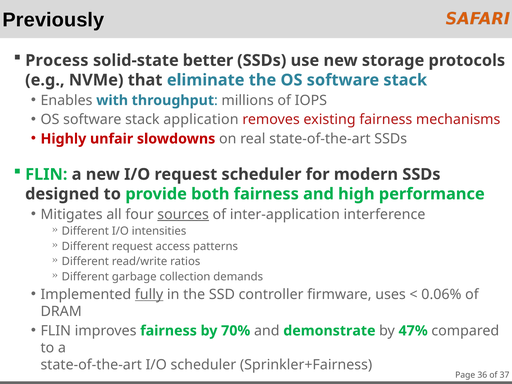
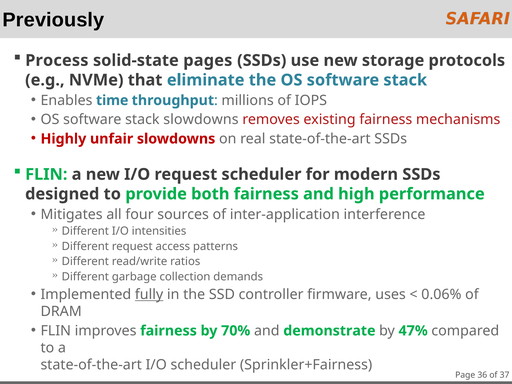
better: better -> pages (208, 60)
with: with -> time (112, 100)
stack application: application -> slowdowns (201, 120)
sources underline: present -> none (183, 214)
